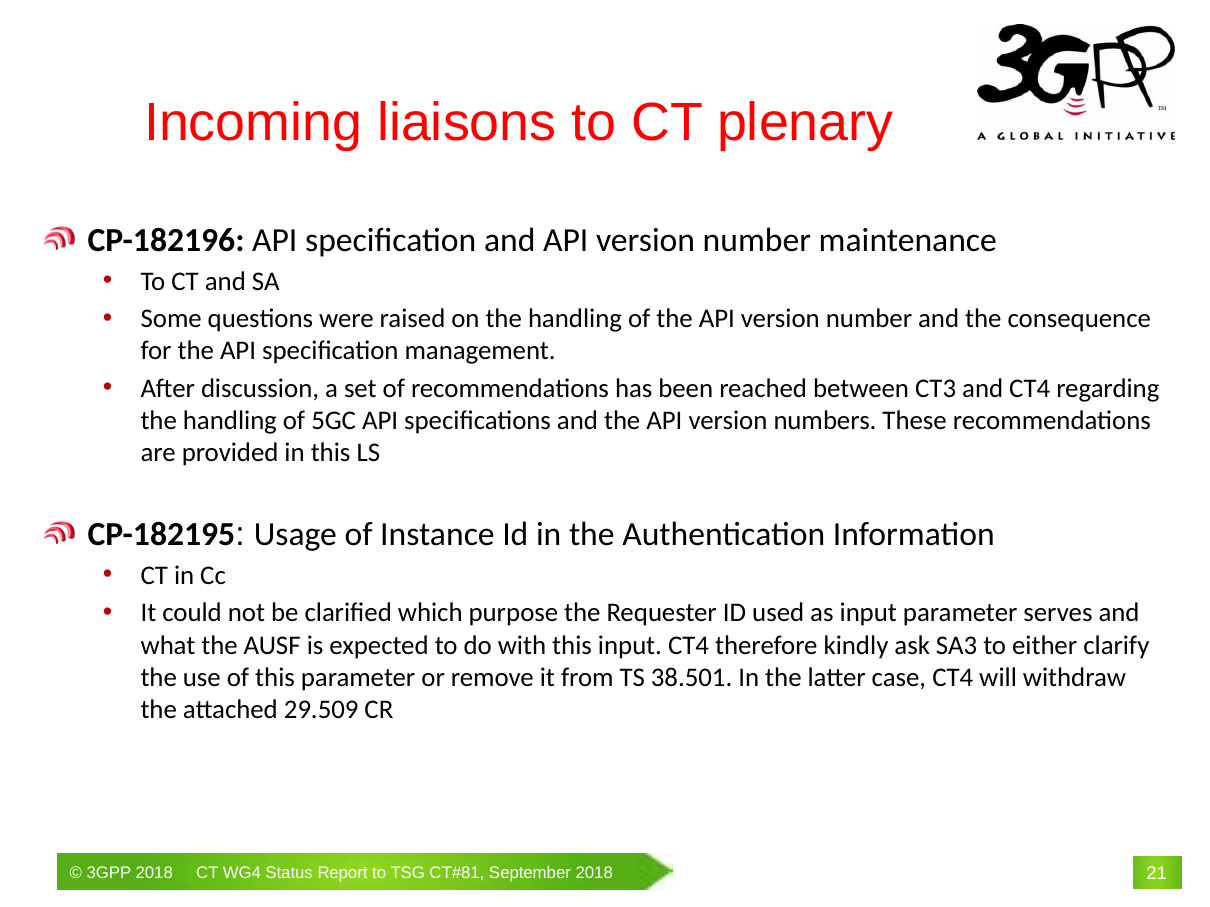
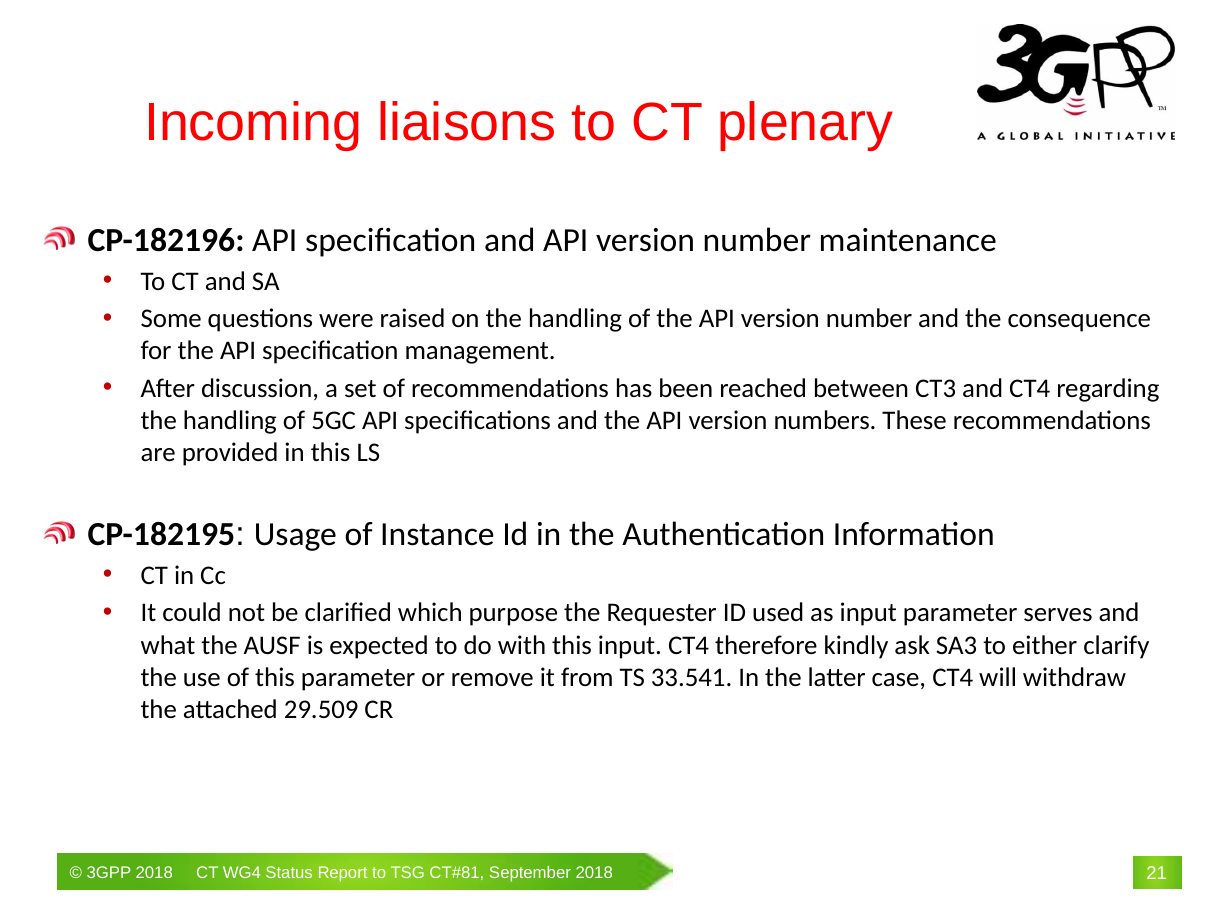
38.501: 38.501 -> 33.541 (692, 678)
